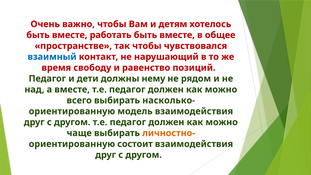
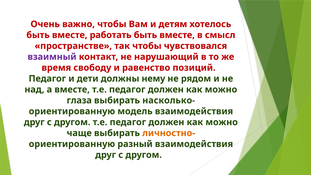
общее: общее -> смысл (220, 35)
взаимный colour: blue -> purple (52, 57)
всего: всего -> глаза (79, 100)
состоит: состоит -> разный (135, 144)
